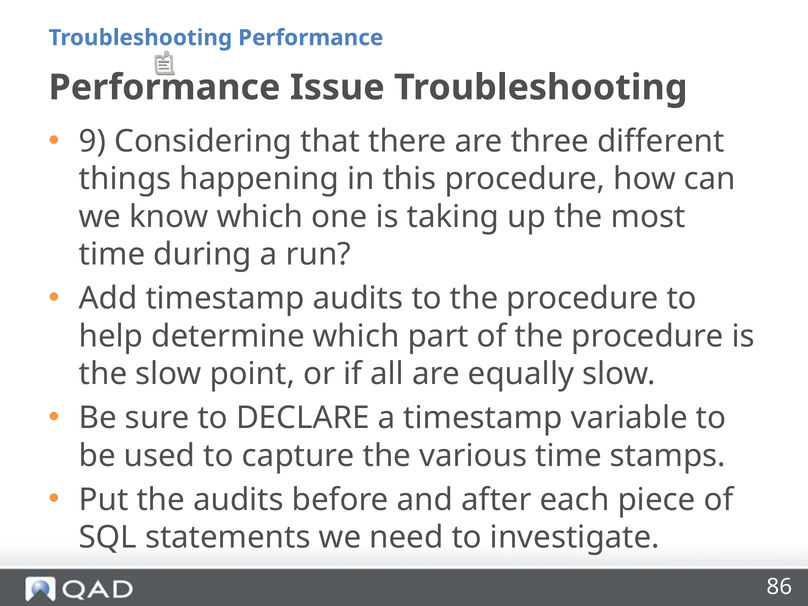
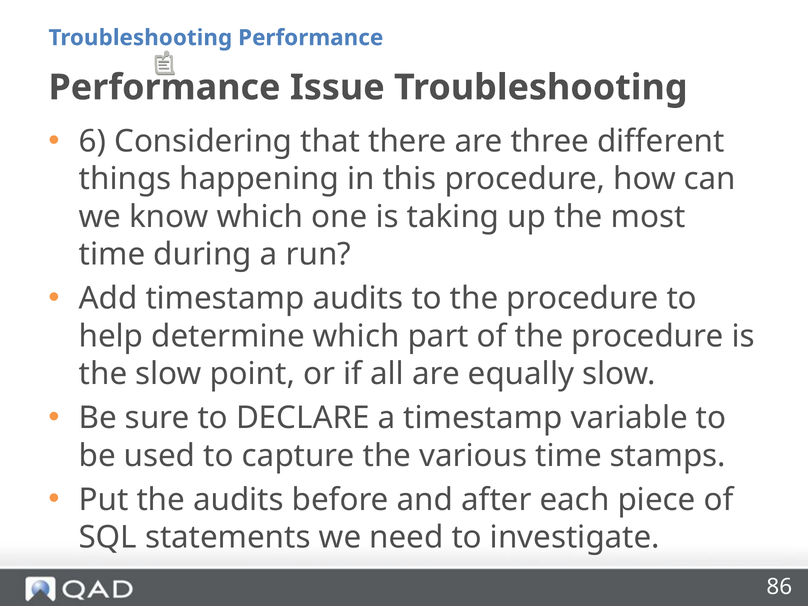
9: 9 -> 6 (92, 141)
